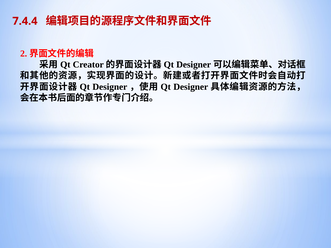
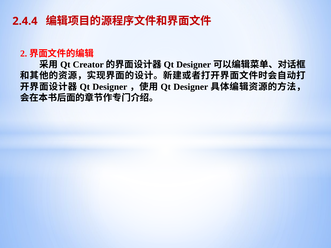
7.4.4: 7.4.4 -> 2.4.4 (25, 21)
